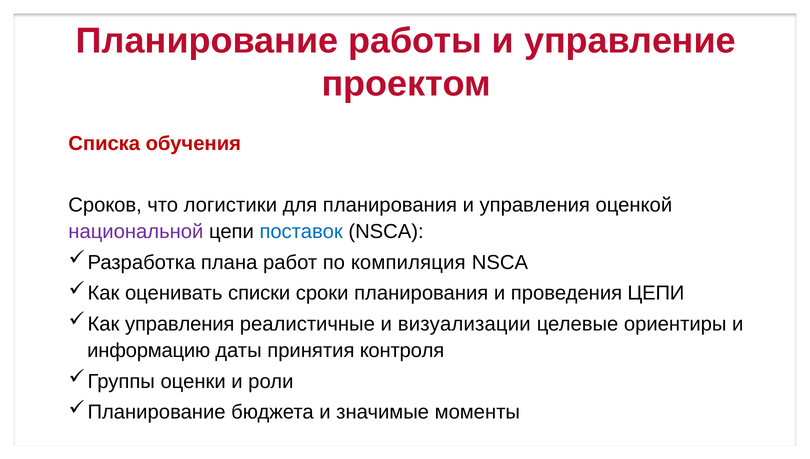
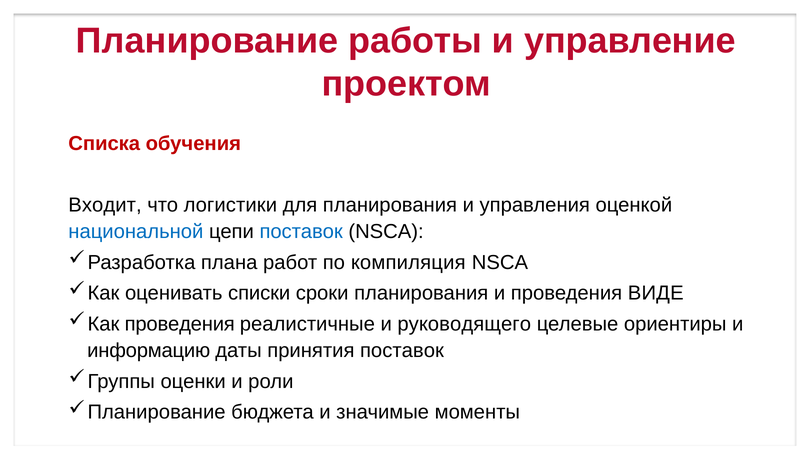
Сроков: Сроков -> Входит (105, 205)
национальной colour: purple -> blue (136, 232)
проведения ЦЕПИ: ЦЕПИ -> ВИДЕ (656, 293)
управления: управления -> проведения (180, 324)
визуализации: визуализации -> руководящего (464, 324)
принятия контроля: контроля -> поставок (402, 351)
